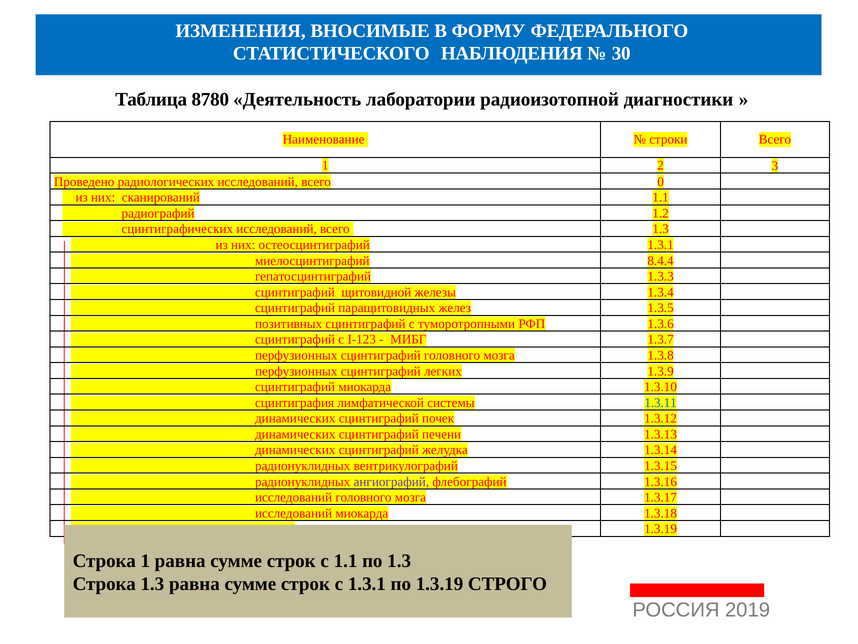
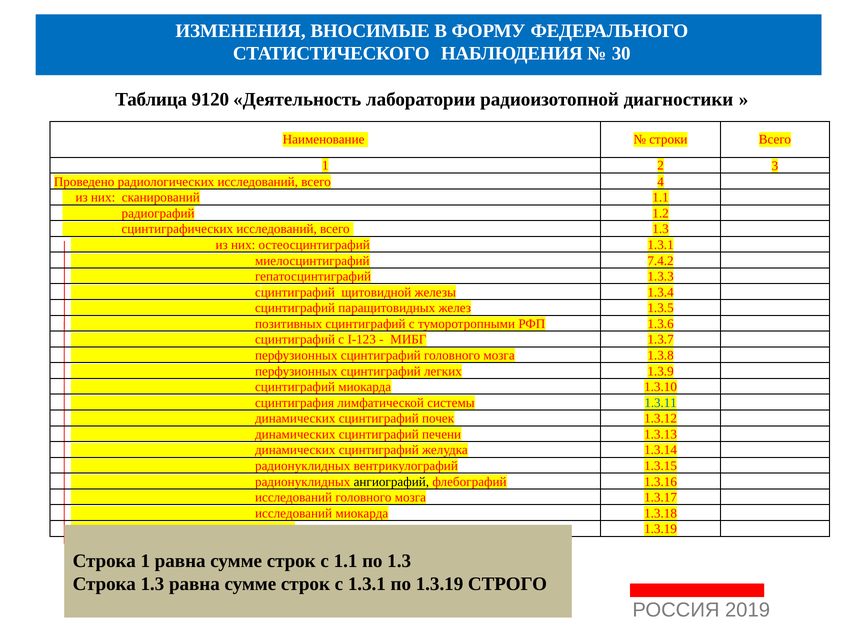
8780: 8780 -> 9120 (210, 99)
0: 0 -> 4 (661, 182)
8.4.4: 8.4.4 -> 7.4.2 (661, 261)
ангиографий colour: purple -> black (391, 481)
